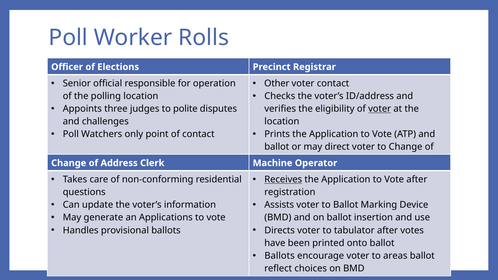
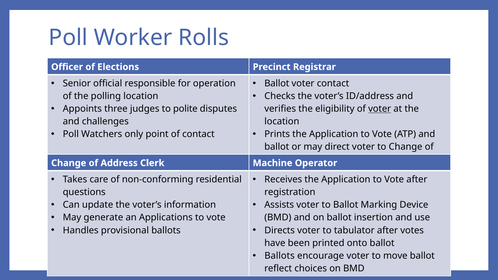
Other: Other -> Ballot (277, 83)
Receives underline: present -> none (283, 180)
areas: areas -> move (395, 256)
